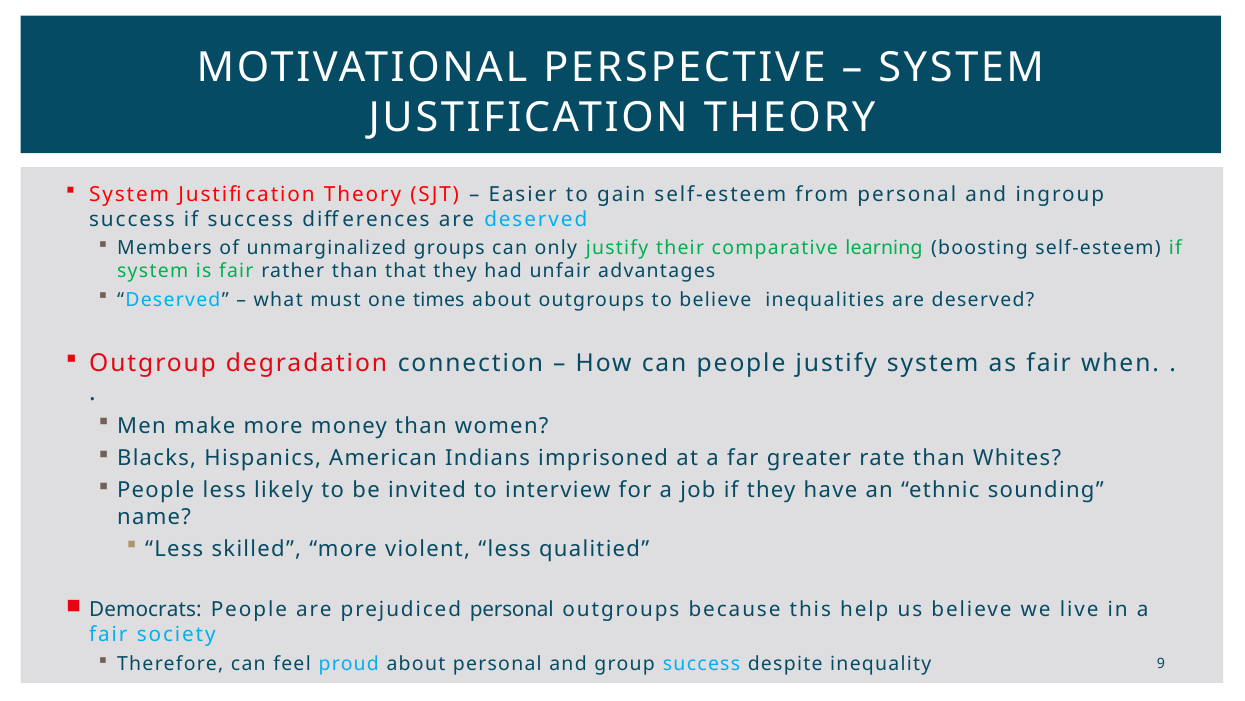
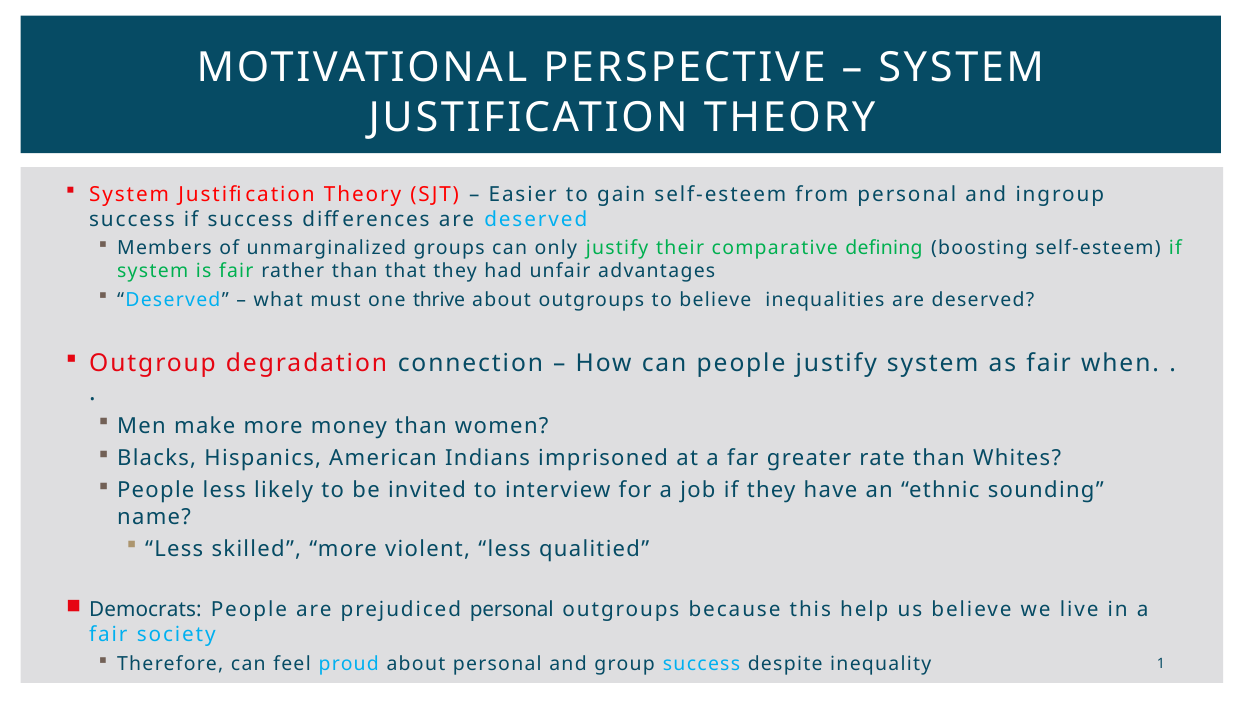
learning: learning -> defining (884, 248)
times: times -> thrive (439, 300)
9: 9 -> 1 (1161, 663)
